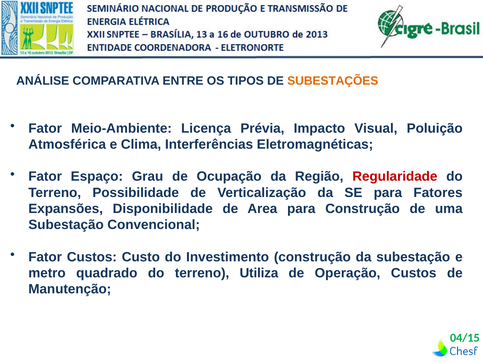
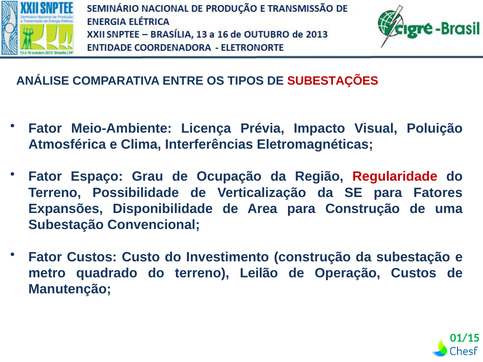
SUBESTAÇÕES colour: orange -> red (333, 81)
Utiliza: Utiliza -> Leilão (259, 273)
04/15: 04/15 -> 01/15 (465, 338)
